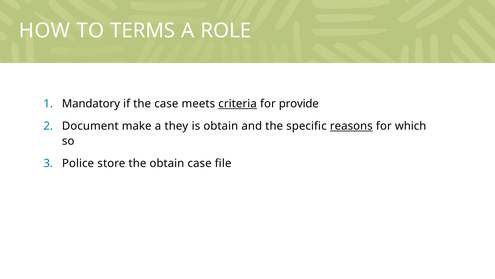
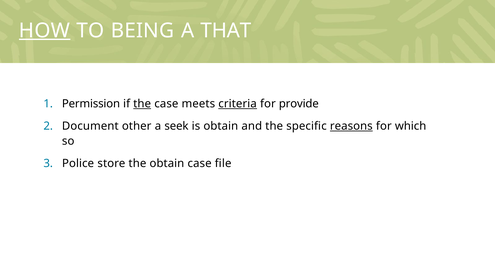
HOW underline: none -> present (44, 30)
TERMS: TERMS -> BEING (143, 30)
ROLE: ROLE -> THAT (226, 30)
Mandatory: Mandatory -> Permission (91, 104)
the underline: none -> present (142, 104)
make: make -> other (137, 126)
they: they -> seek (176, 126)
